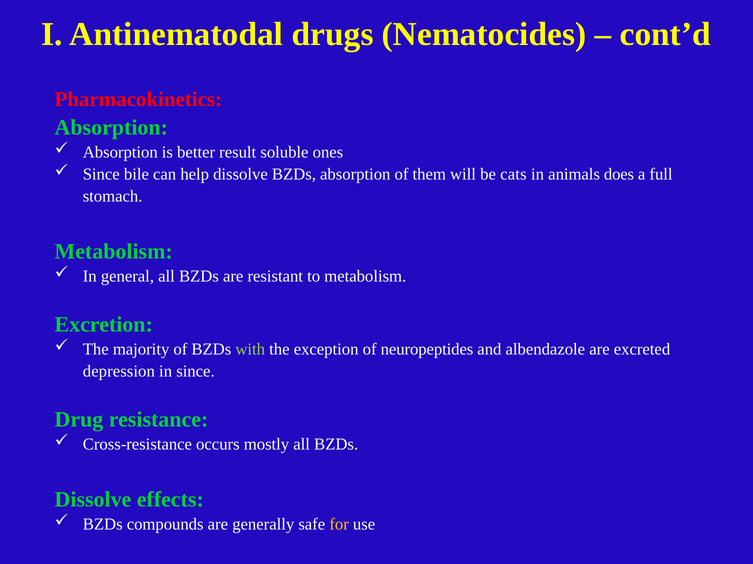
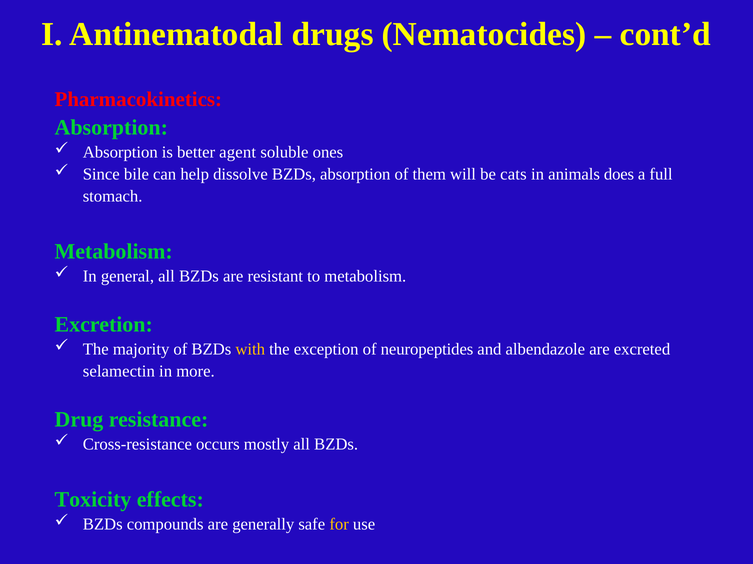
result: result -> agent (238, 153)
with colour: light green -> yellow (250, 350)
depression: depression -> selamectin (119, 372)
in since: since -> more (195, 372)
Dissolve: Dissolve -> Toxicity (93, 500)
